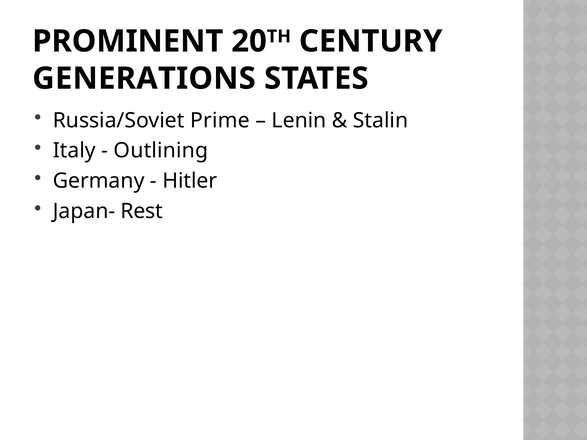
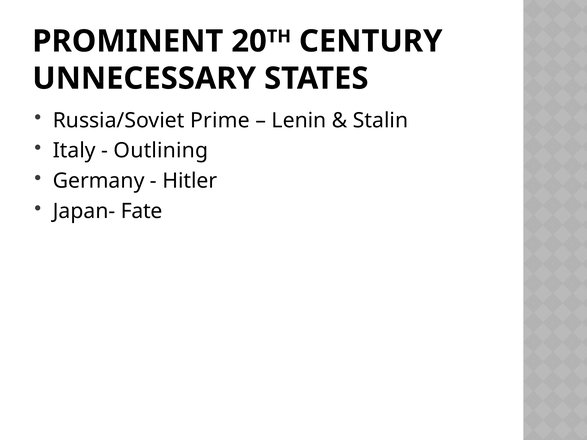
GENERATIONS: GENERATIONS -> UNNECESSARY (144, 79)
Rest: Rest -> Fate (142, 211)
